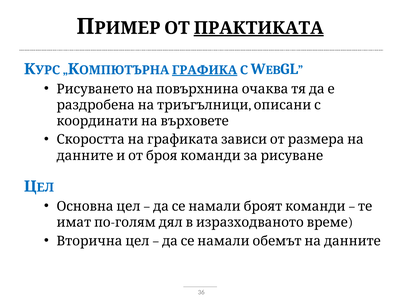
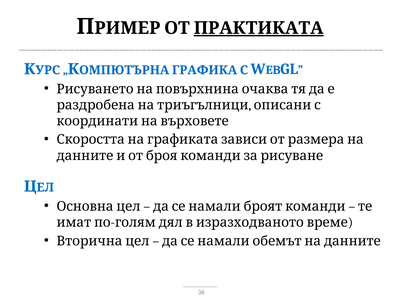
ГРАФИКА underline: present -> none (205, 70)
